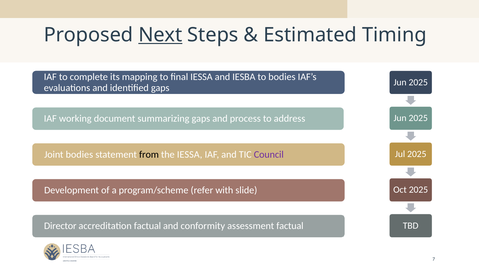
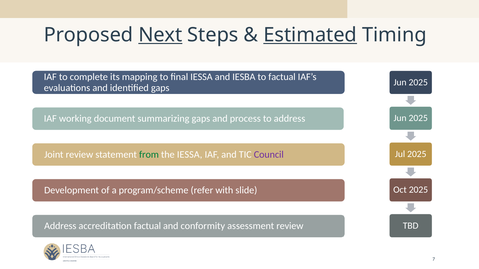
Estimated underline: none -> present (310, 35)
to bodies: bodies -> factual (282, 77)
Joint bodies: bodies -> review (79, 155)
from colour: black -> green (149, 155)
Director: Director -> Address (60, 226)
assessment factual: factual -> review (290, 226)
